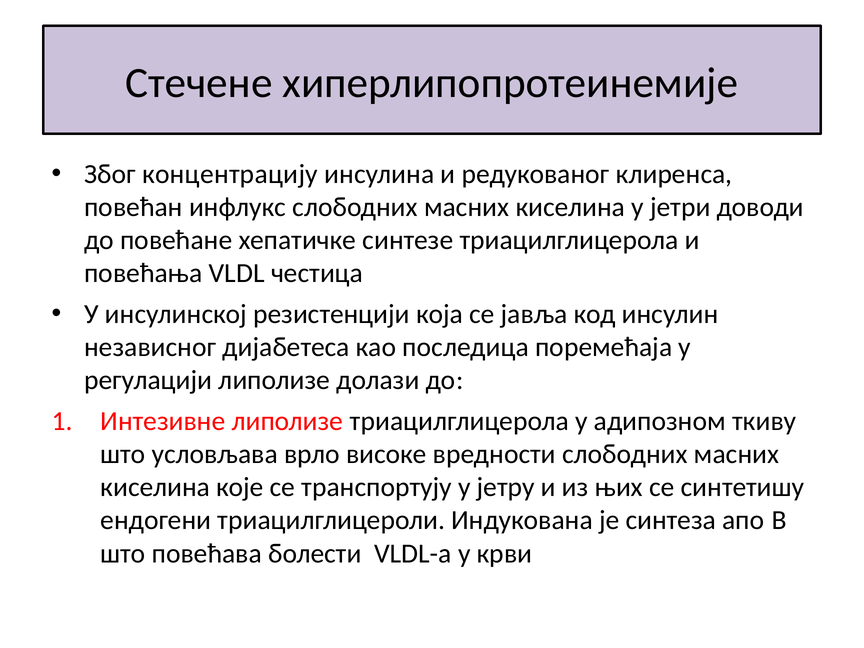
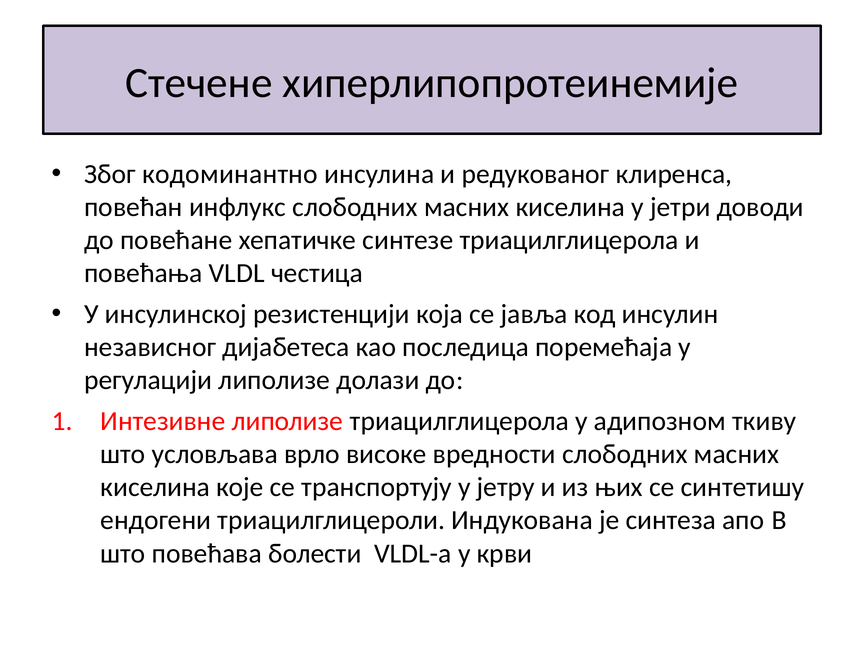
концентрацију: концентрацију -> кодоминантно (230, 174)
